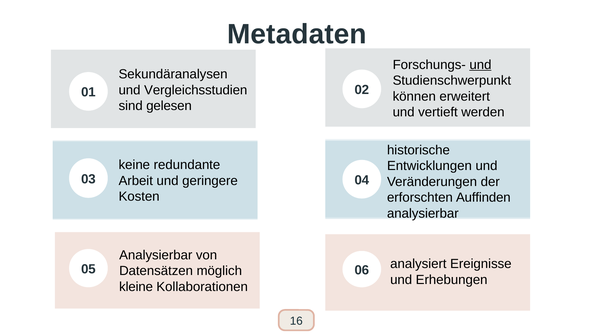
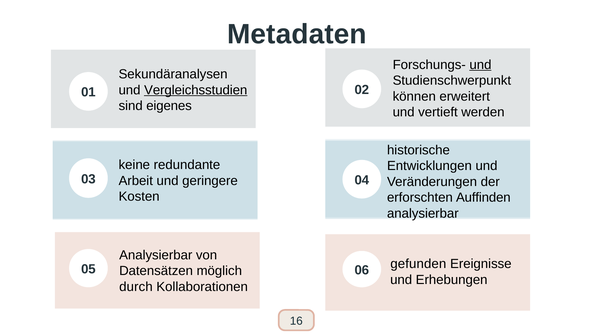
Vergleichsstudien underline: none -> present (196, 90)
gelesen: gelesen -> eigenes (169, 106)
analysiert: analysiert -> gefunden (418, 264)
kleine: kleine -> durch (136, 287)
